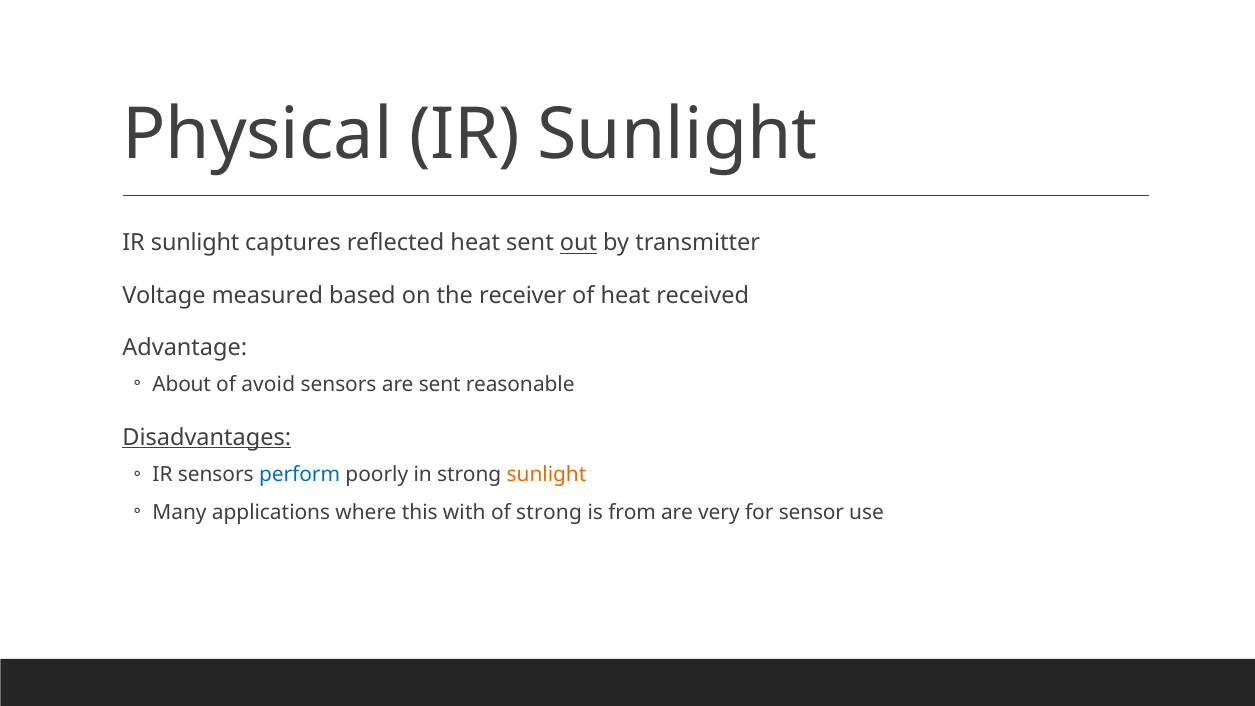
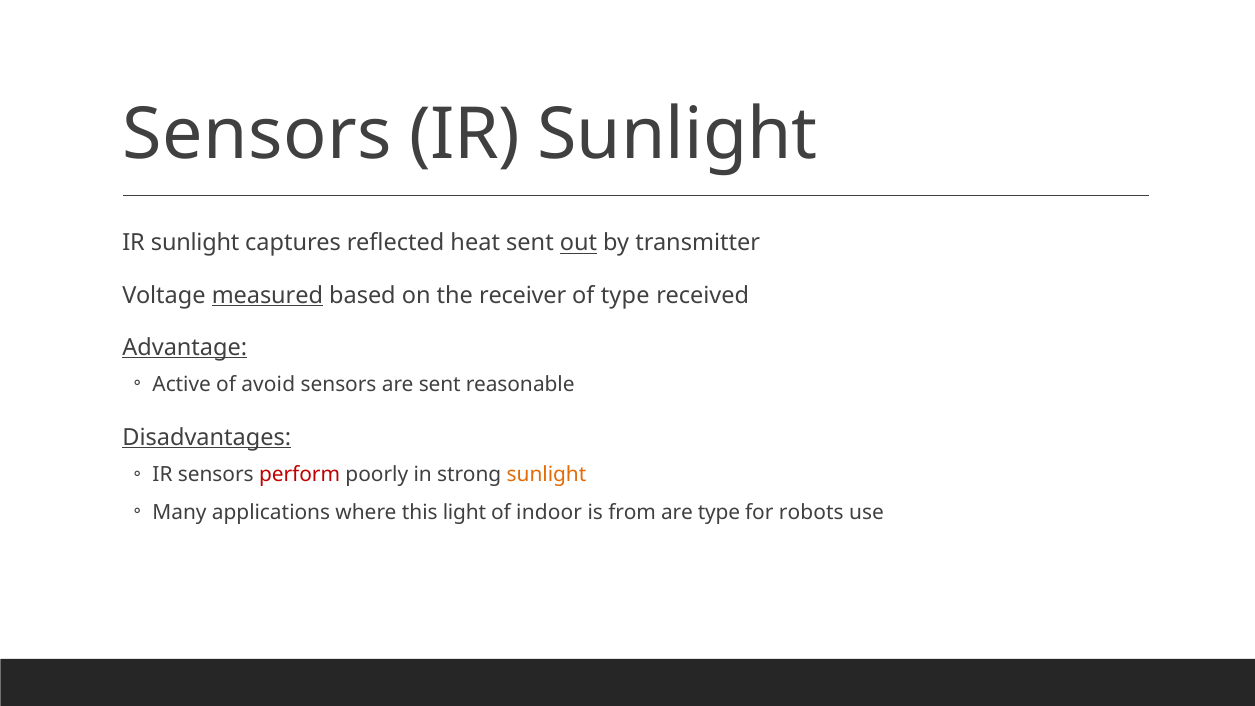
Physical: Physical -> Sensors (257, 135)
measured underline: none -> present (267, 295)
of heat: heat -> type (625, 295)
Advantage underline: none -> present (185, 347)
About: About -> Active (182, 384)
perform colour: blue -> red (300, 474)
with: with -> light (464, 512)
of strong: strong -> indoor (549, 512)
are very: very -> type (719, 512)
sensor: sensor -> robots (811, 512)
